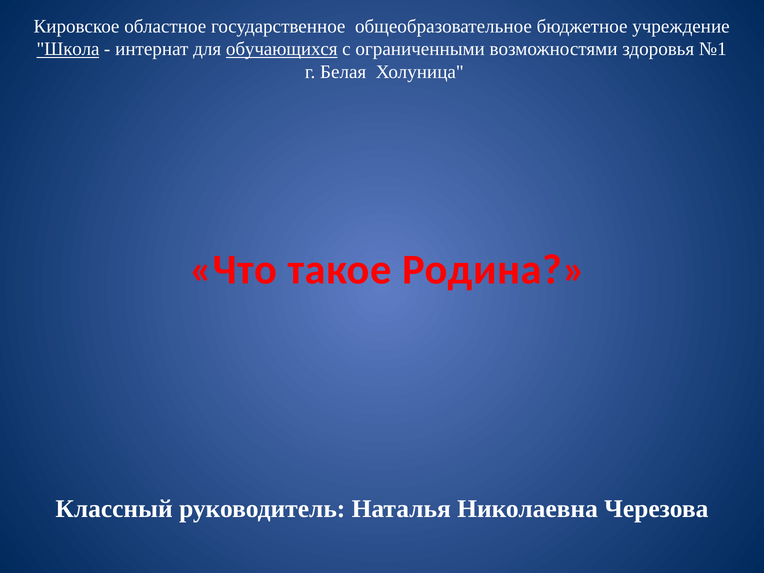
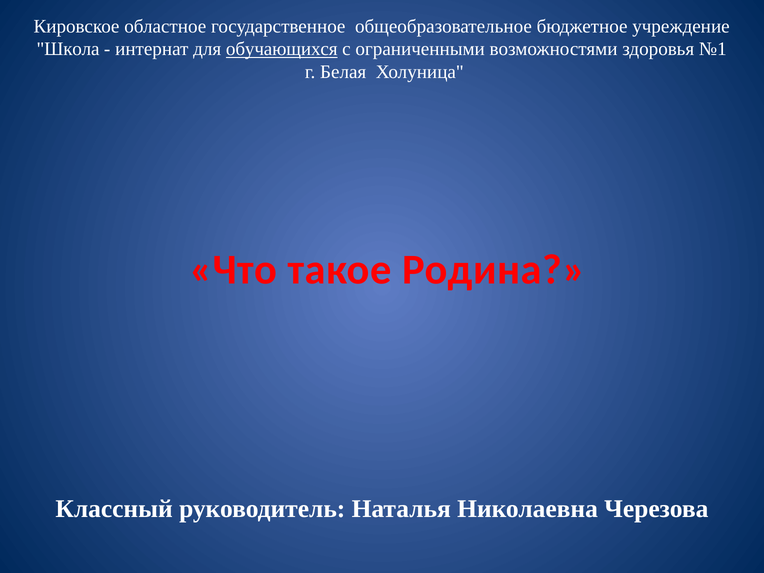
Школа underline: present -> none (68, 49)
